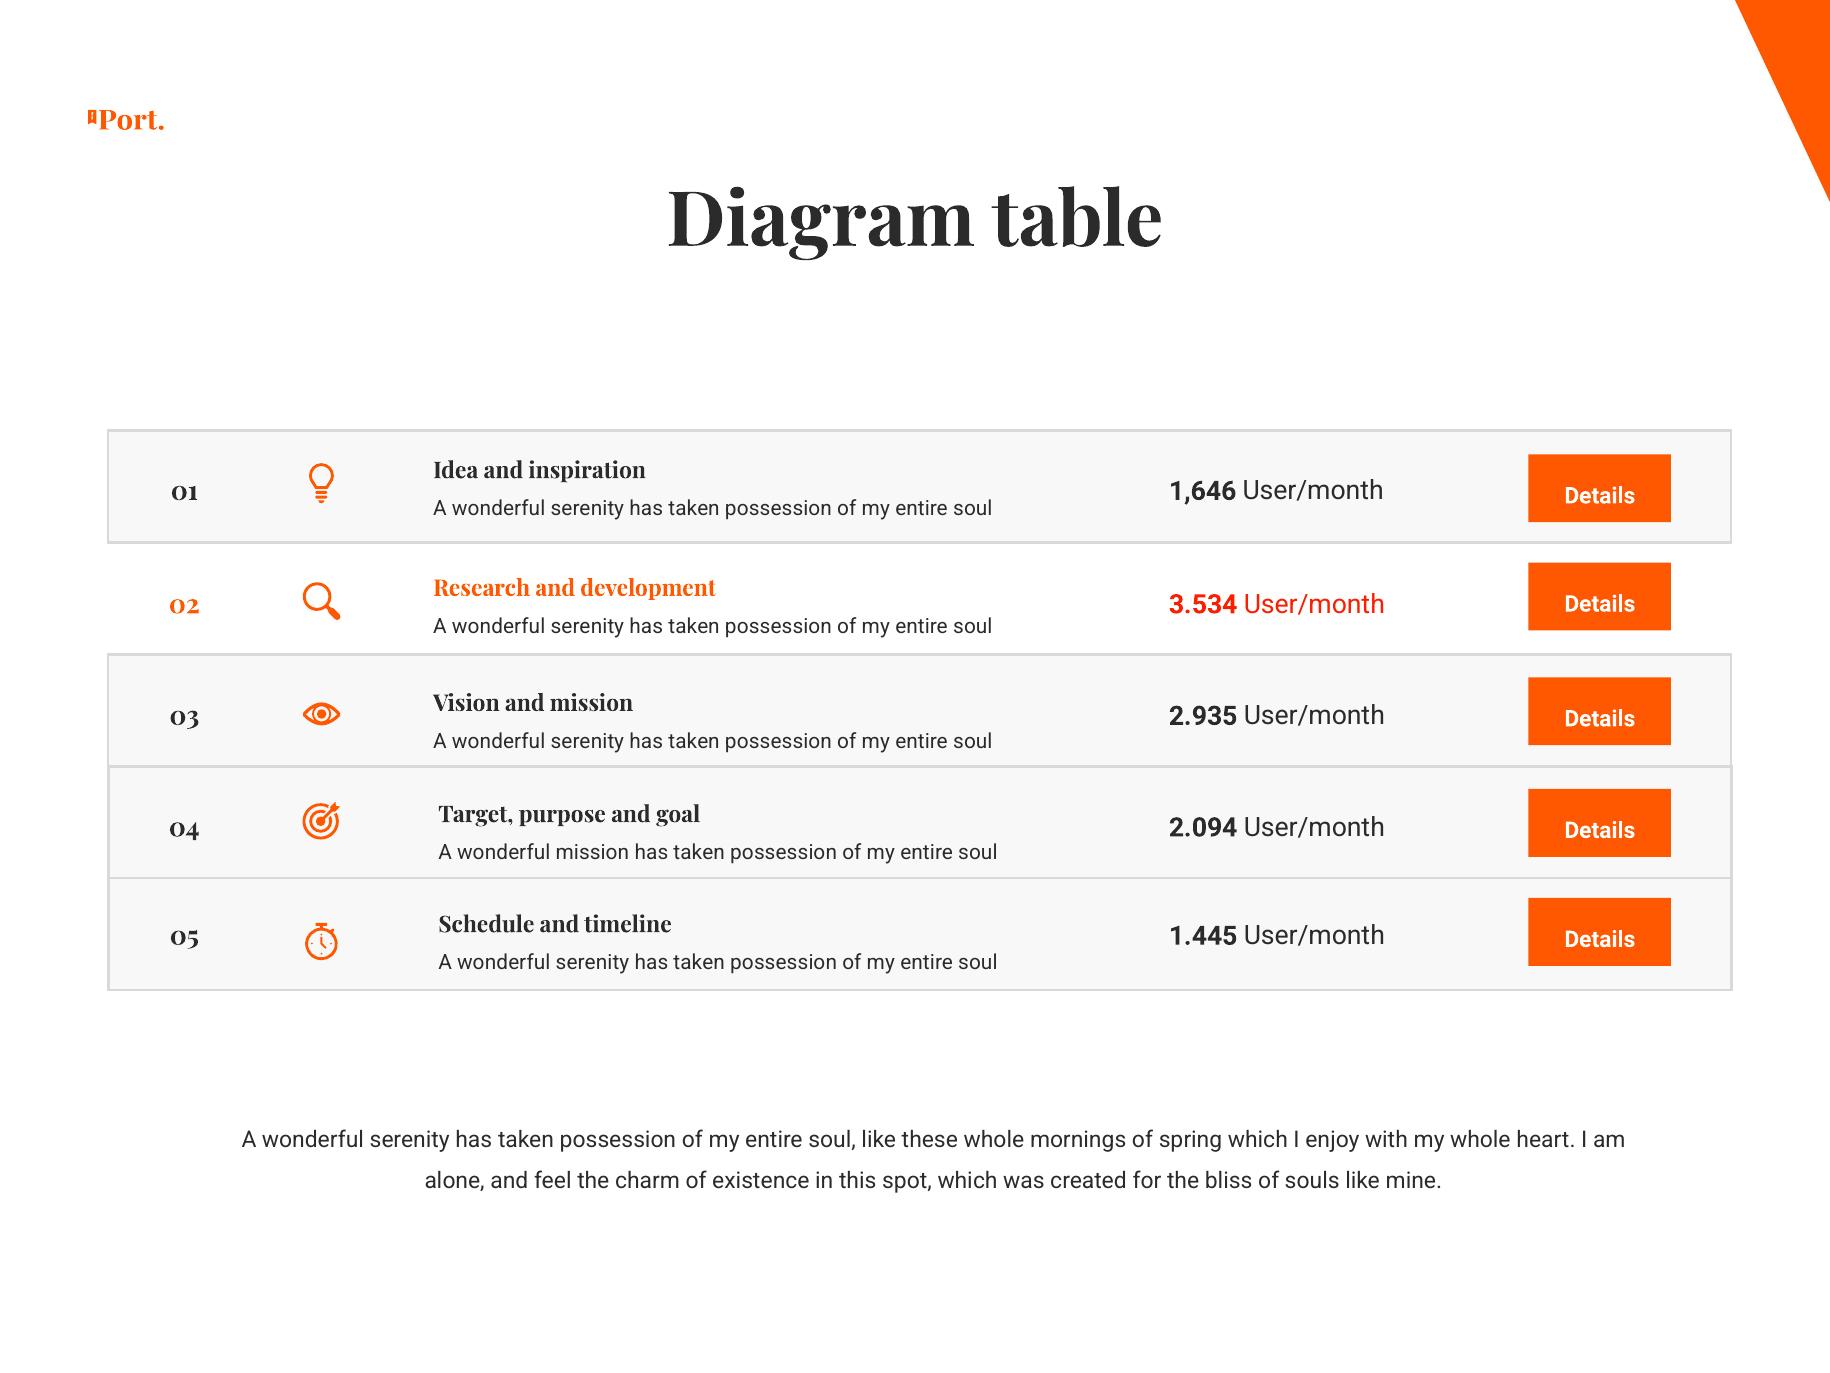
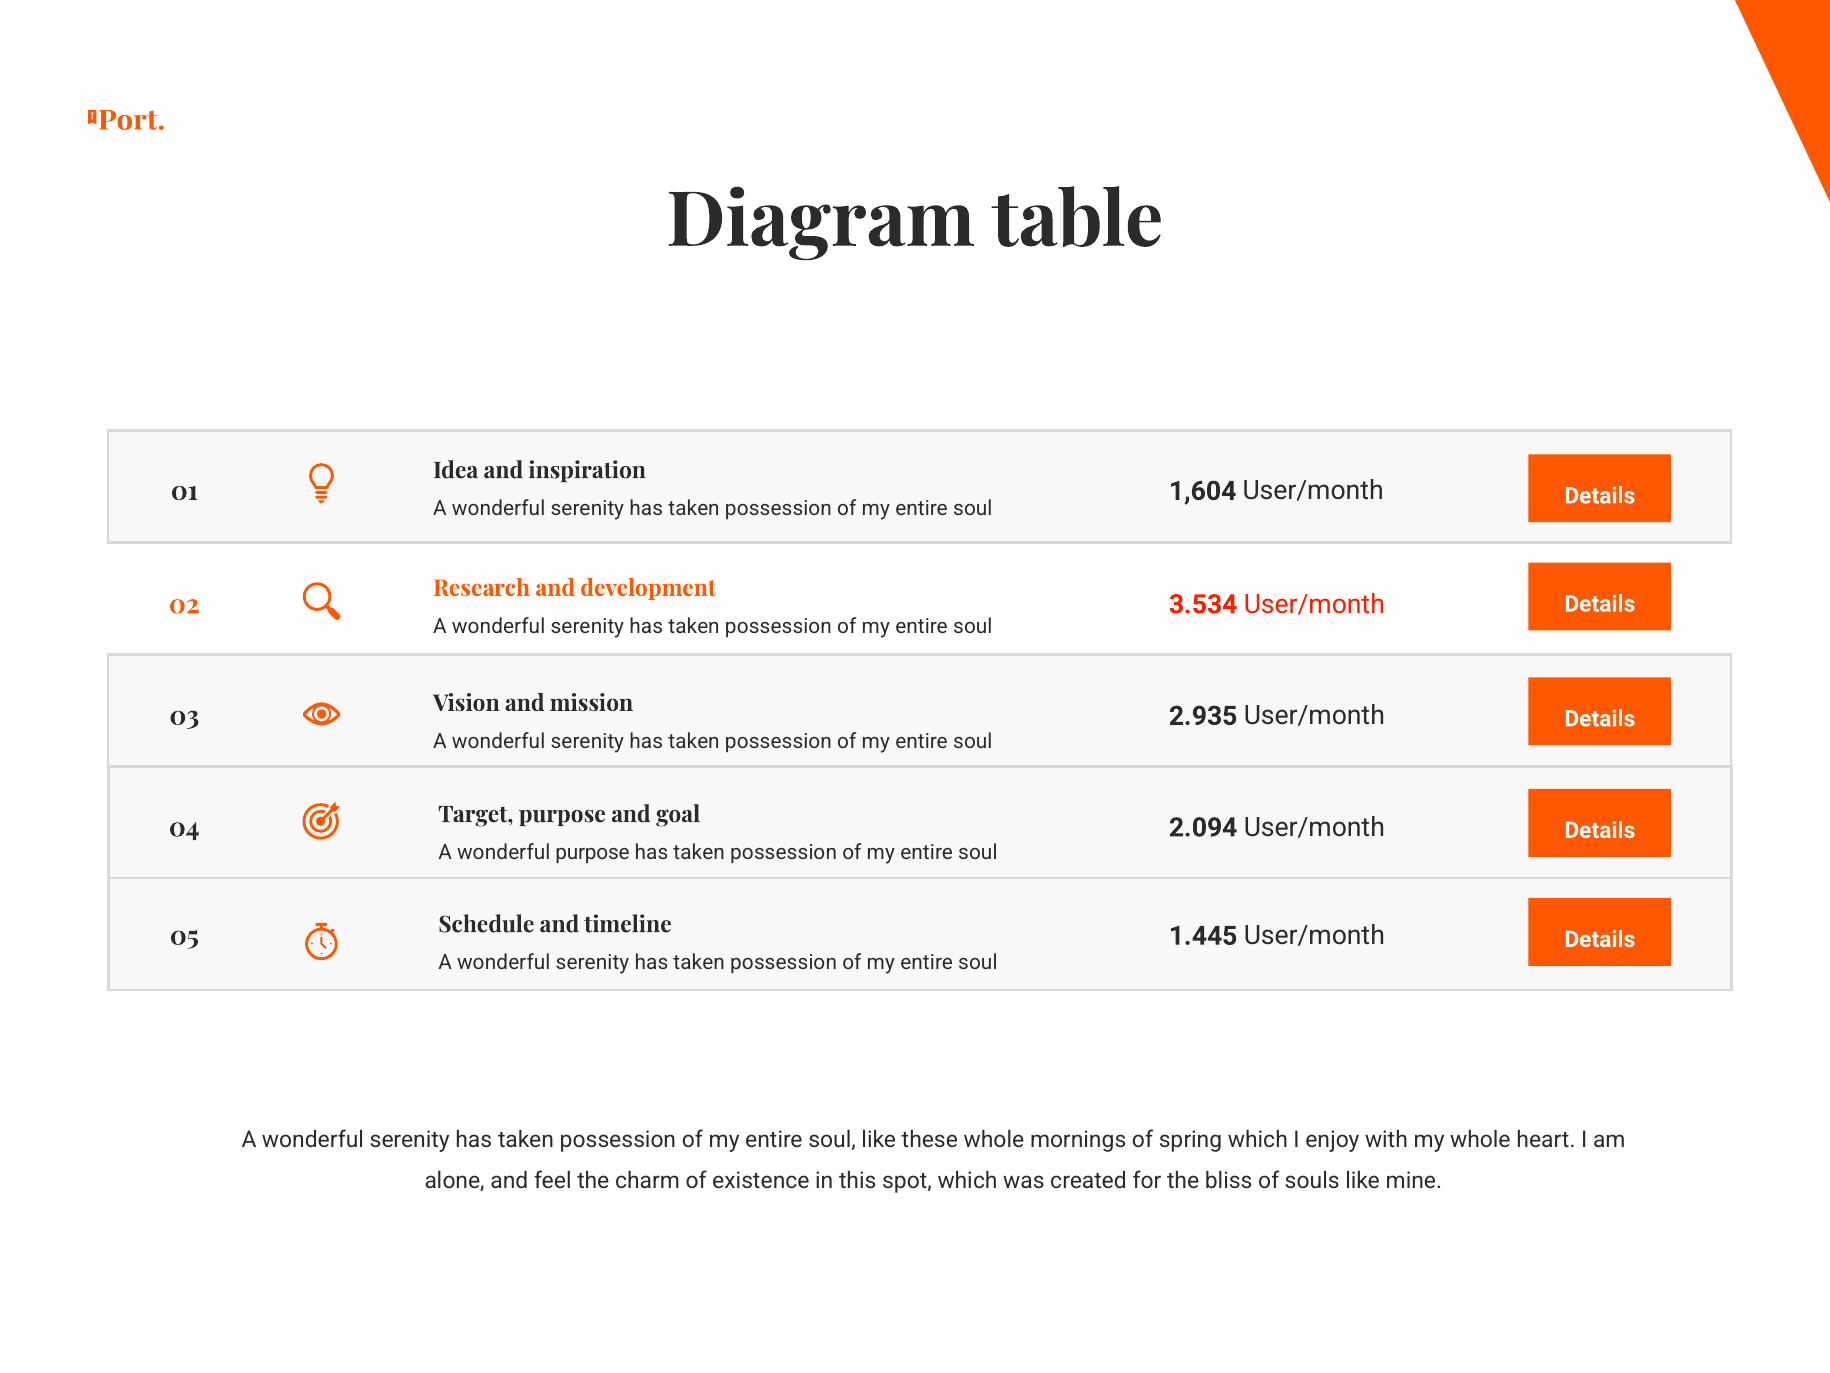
1,646: 1,646 -> 1,604 (1203, 491)
wonderful mission: mission -> purpose (593, 852)
